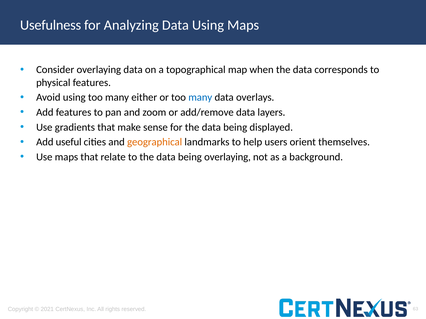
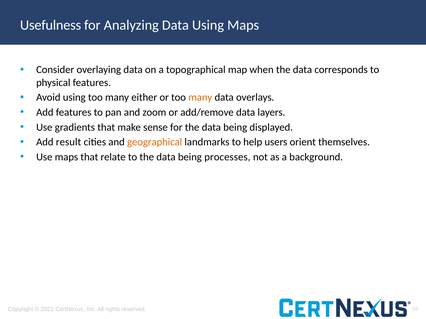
many colour: blue -> orange (200, 98)
useful: useful -> result (69, 142)
being overlaying: overlaying -> processes (227, 157)
